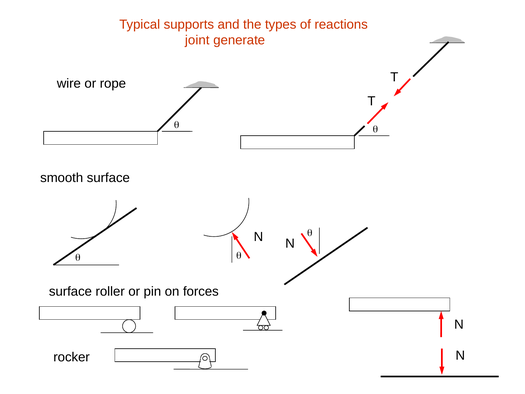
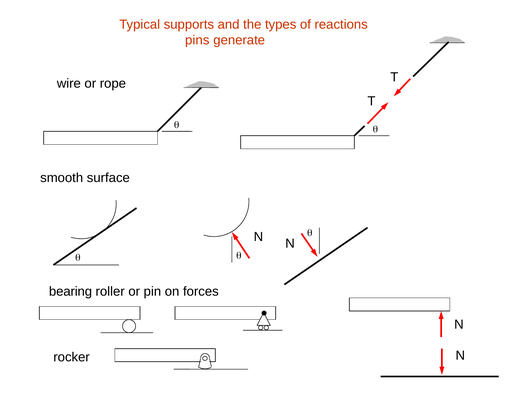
joint: joint -> pins (197, 40)
surface: surface -> bearing (71, 291)
